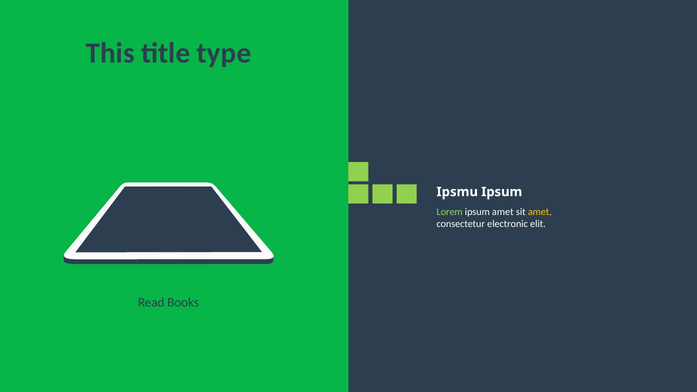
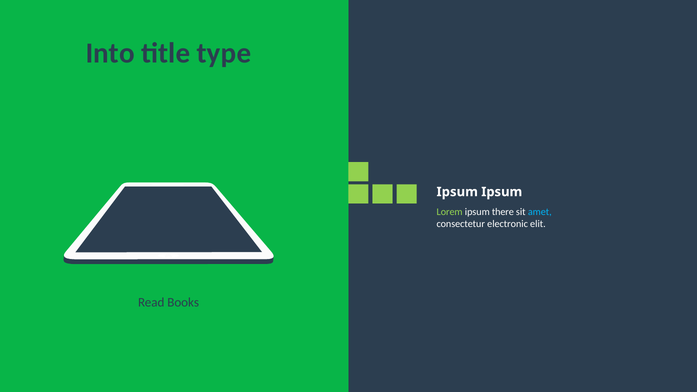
This: This -> Into (110, 53)
Ipsmu: Ipsmu -> Ipsum (457, 192)
ipsum amet: amet -> there (503, 212)
amet colour: yellow -> light blue (540, 212)
